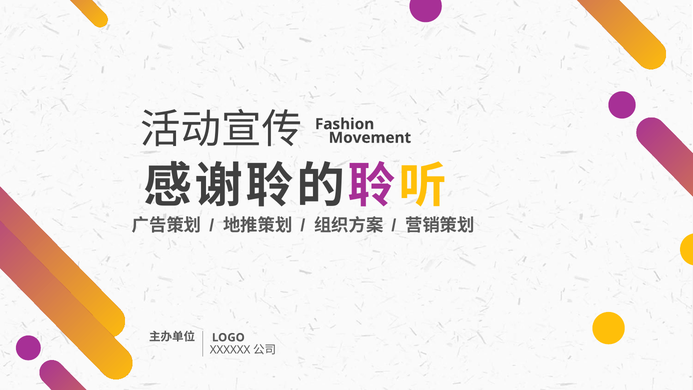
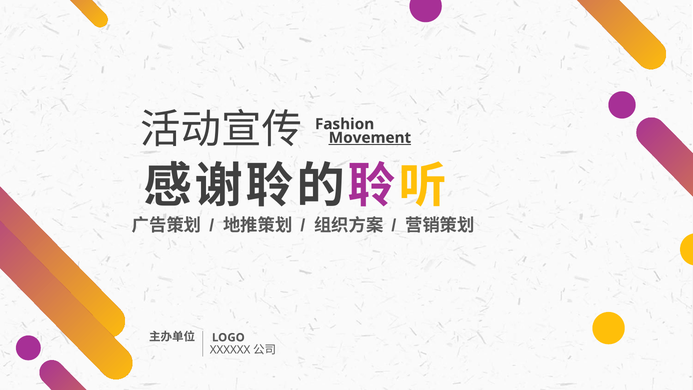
Movement underline: none -> present (370, 138)
